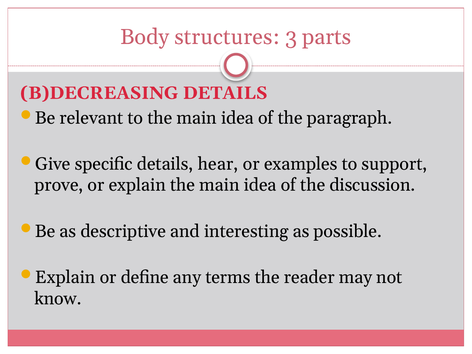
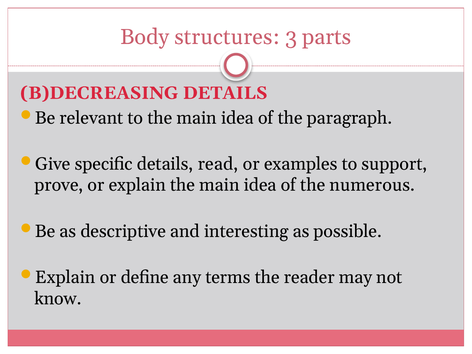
hear: hear -> read (218, 164)
discussion: discussion -> numerous (372, 185)
